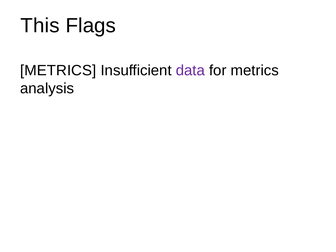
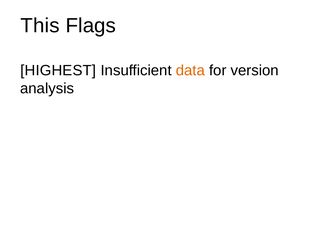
METRICS: METRICS -> HIGHEST (58, 70)
data colour: purple -> orange (190, 70)
for metrics: metrics -> version (255, 70)
